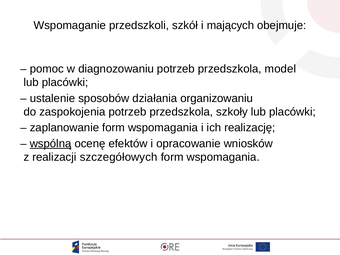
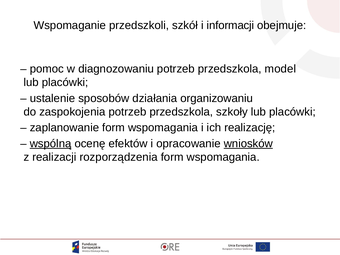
mających: mających -> informacji (230, 25)
wniosków underline: none -> present (248, 144)
szczegółowych: szczegółowych -> rozporządzenia (119, 157)
